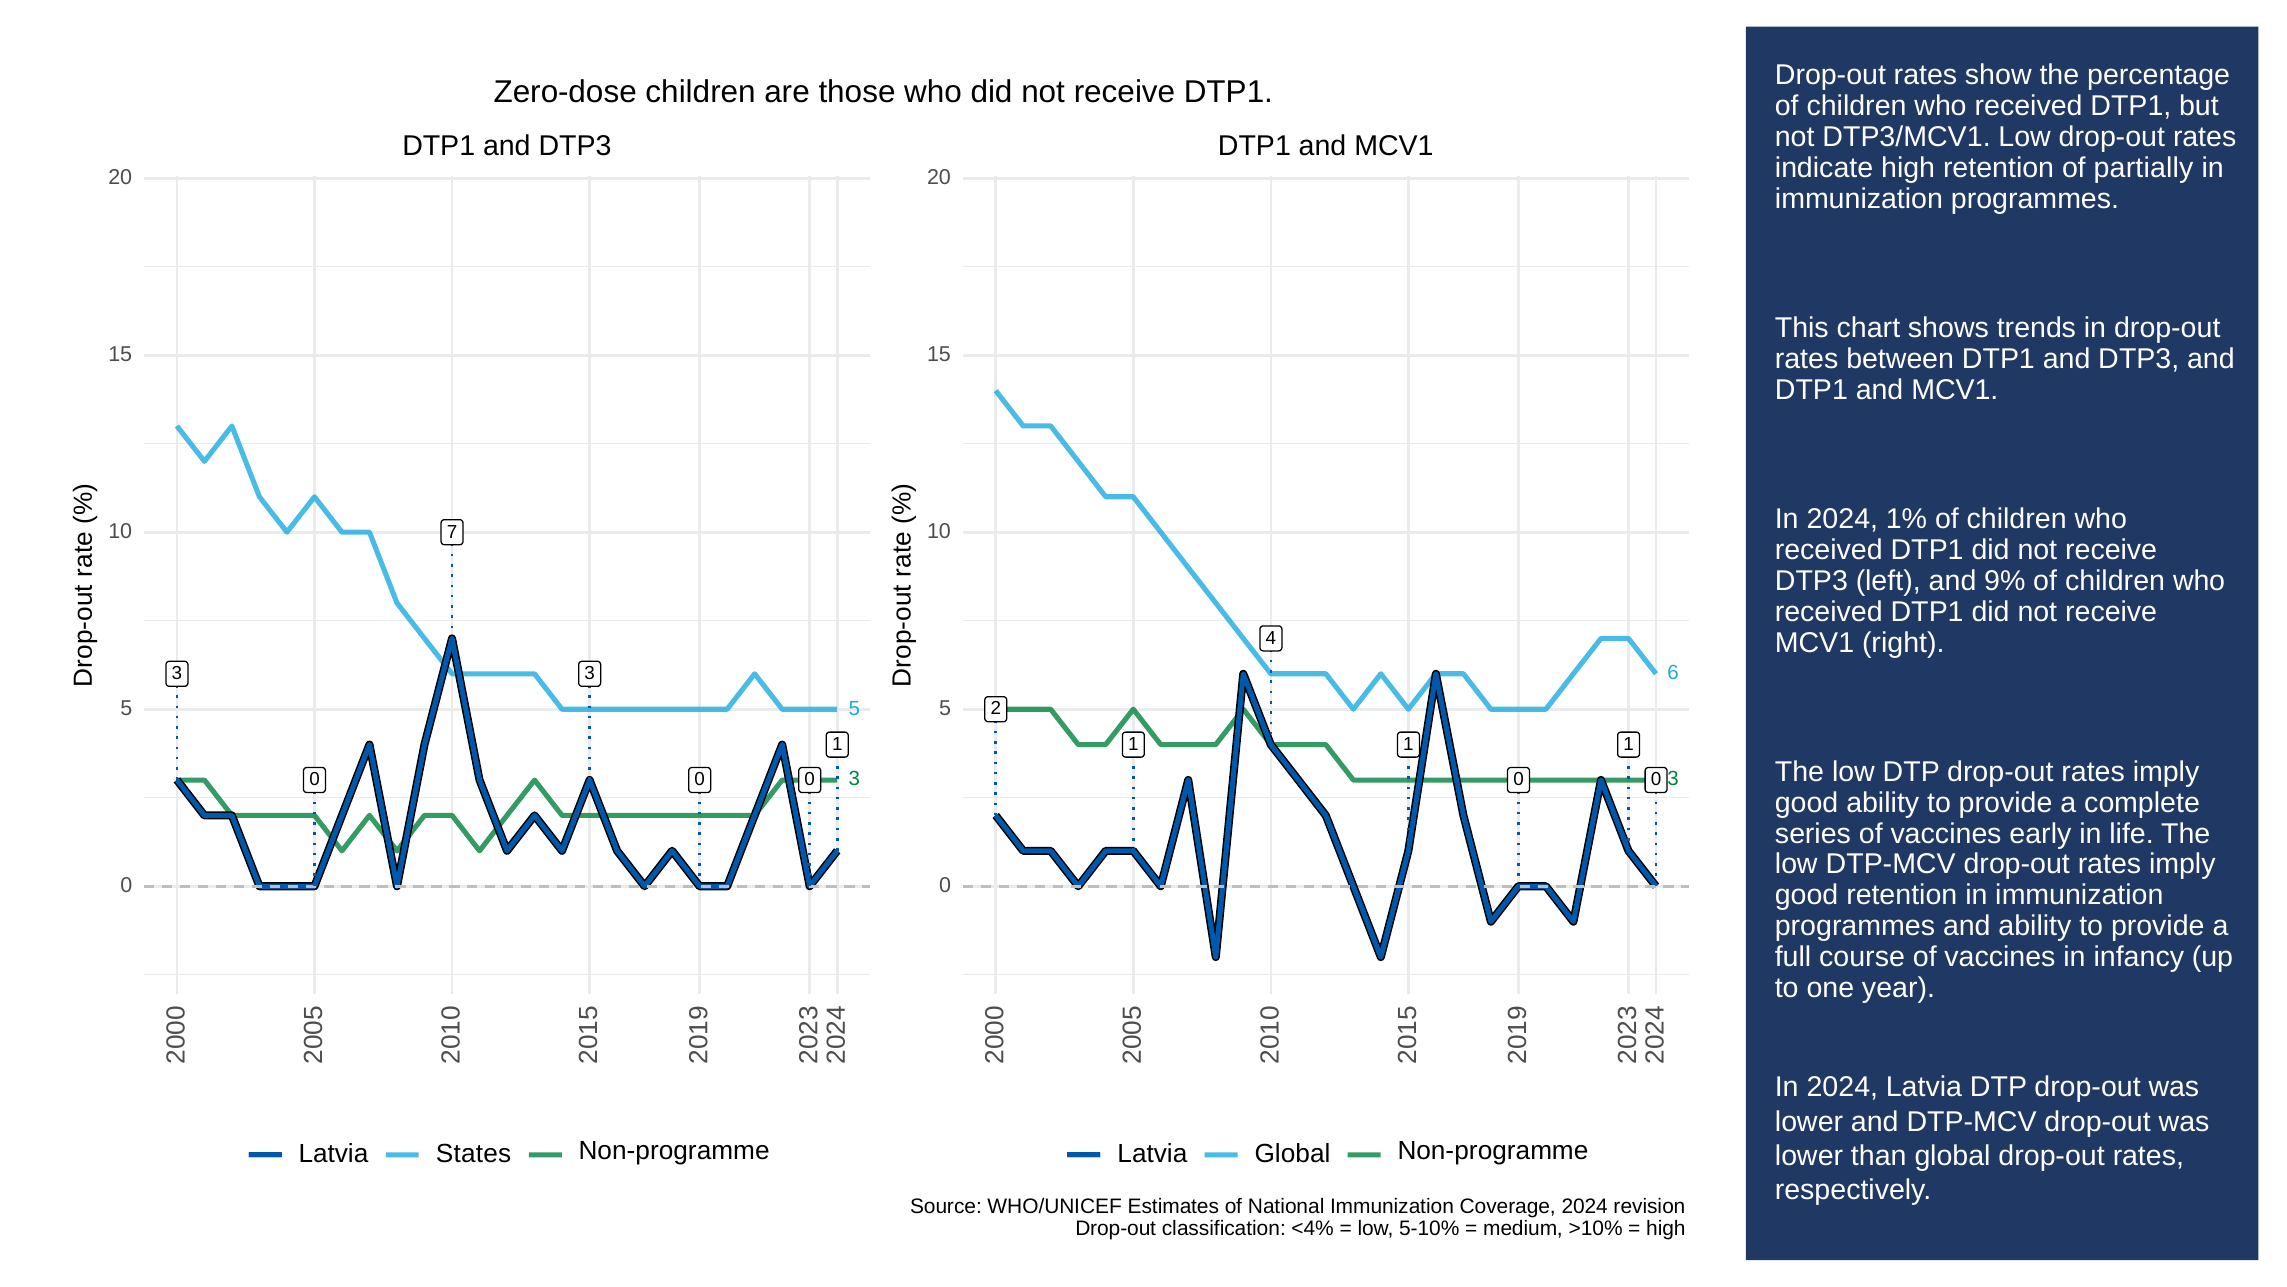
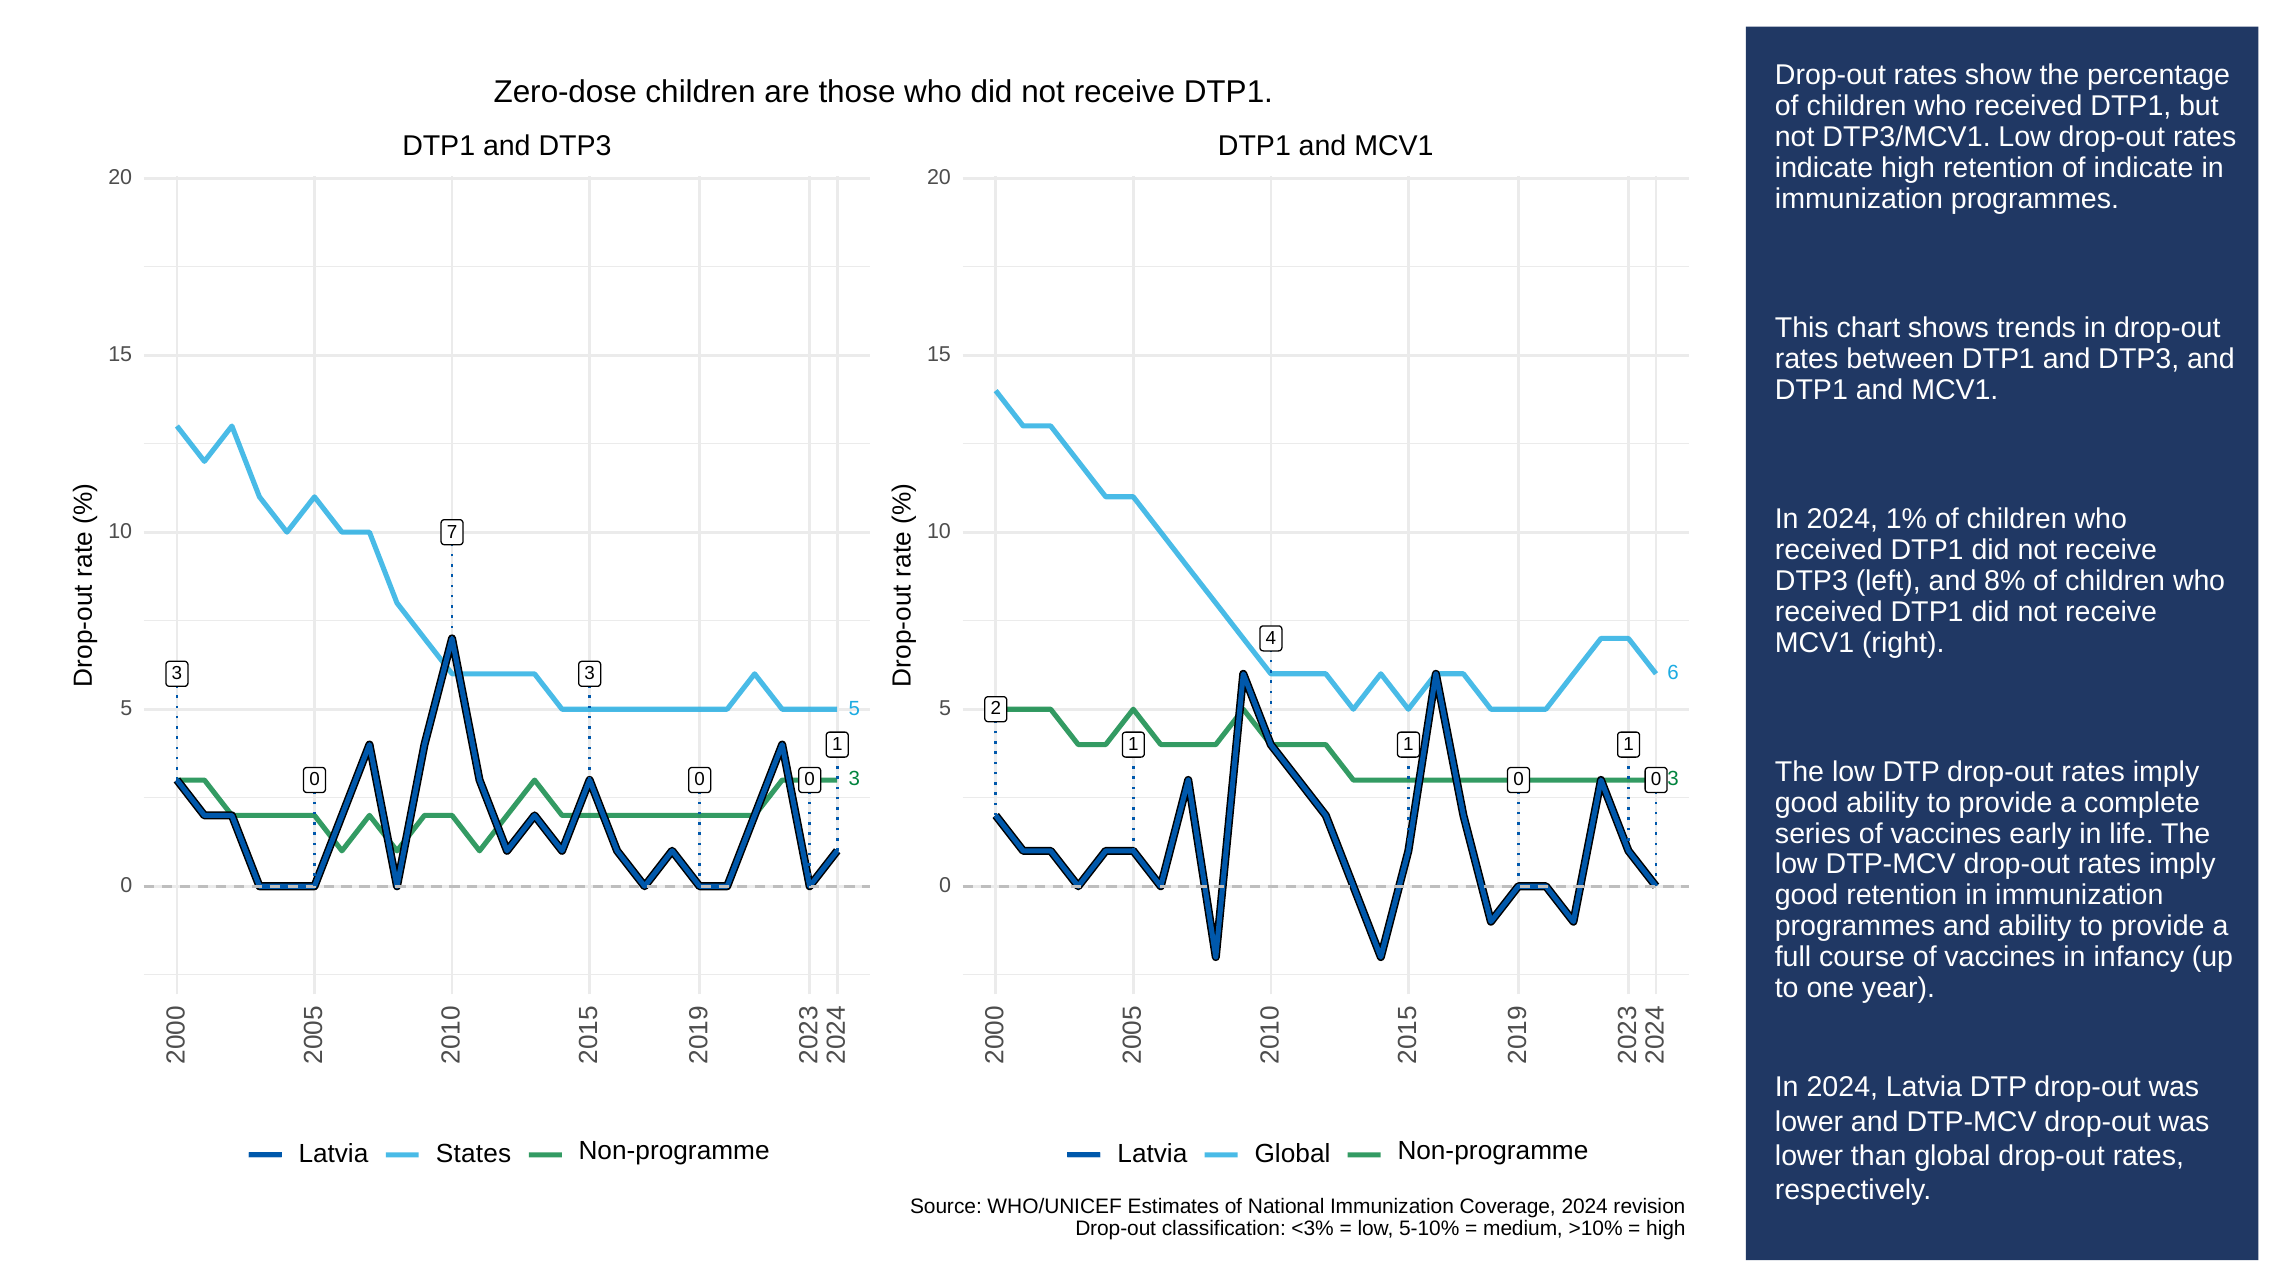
of partially: partially -> indicate (2144, 168)
9%: 9% -> 8% (2005, 581)
<4%: <4% -> <3% (1313, 1228)
